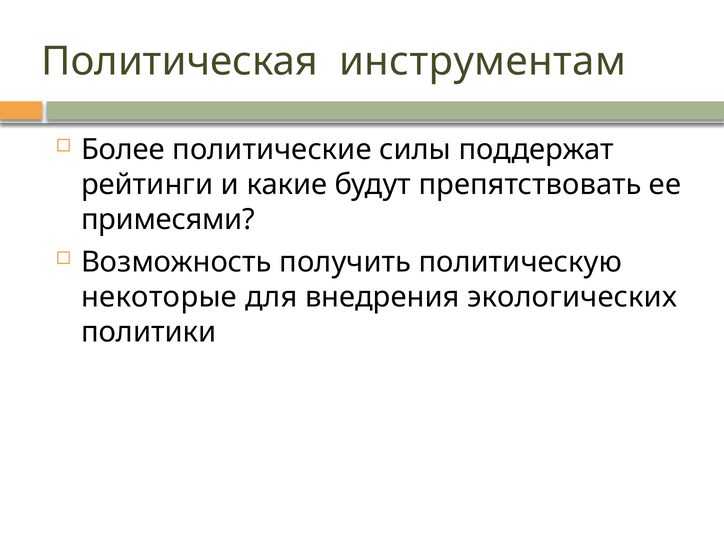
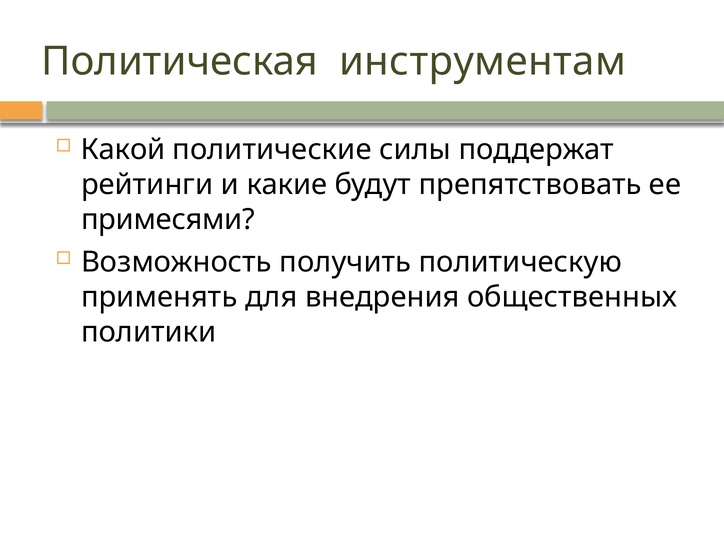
Более: Более -> Какой (123, 150)
некоторые: некоторые -> применять (159, 297)
экологических: экологических -> общественных (572, 297)
